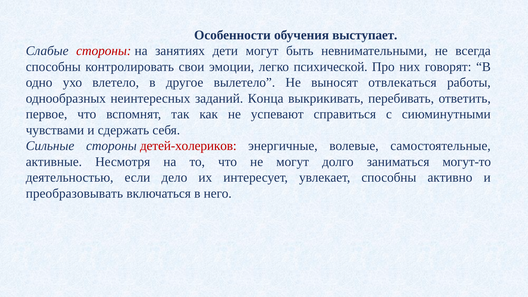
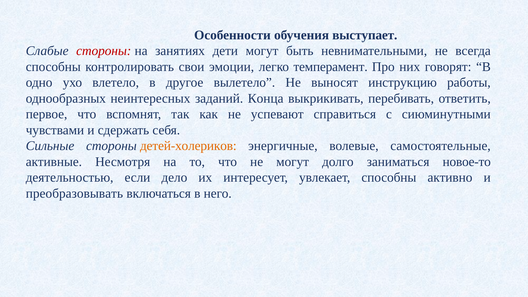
психической: психической -> темперамент (331, 67)
отвлекаться: отвлекаться -> инструкцию (403, 83)
детей-холериков colour: red -> orange (188, 146)
могут-то: могут-то -> новое-то (467, 162)
